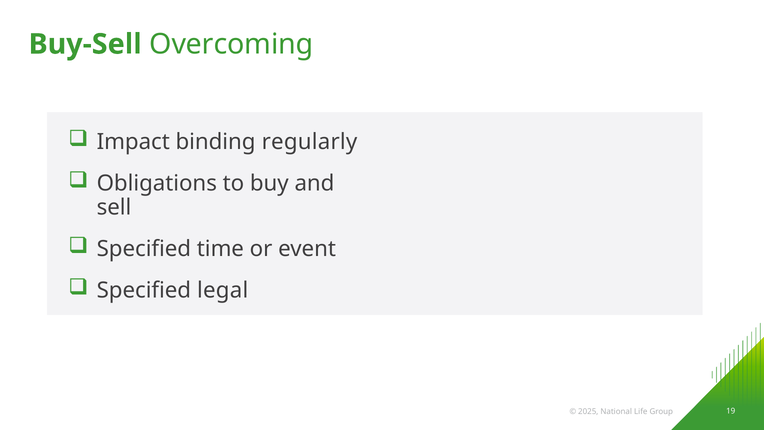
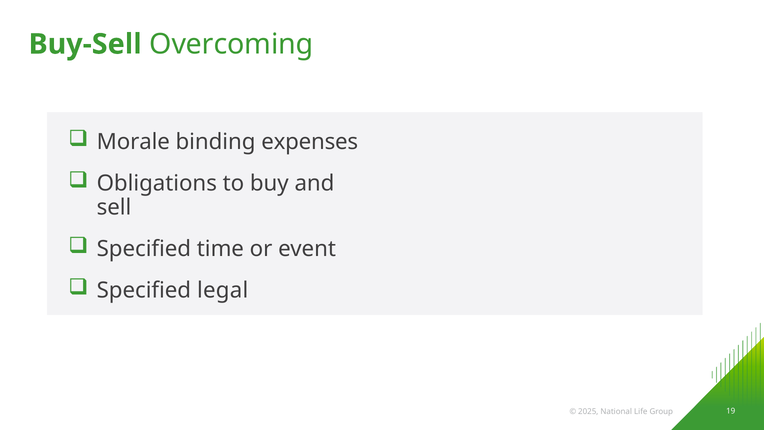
Impact: Impact -> Morale (133, 142)
regularly: regularly -> expenses (310, 142)
